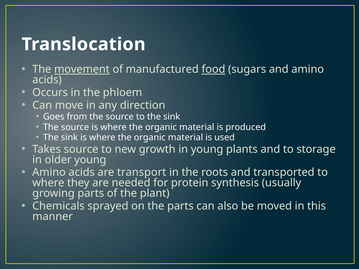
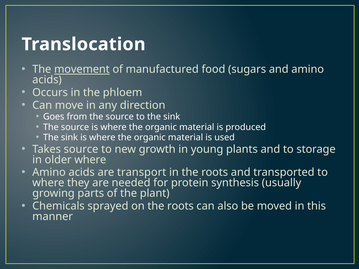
food underline: present -> none (213, 69)
older young: young -> where (90, 160)
on the parts: parts -> roots (180, 206)
